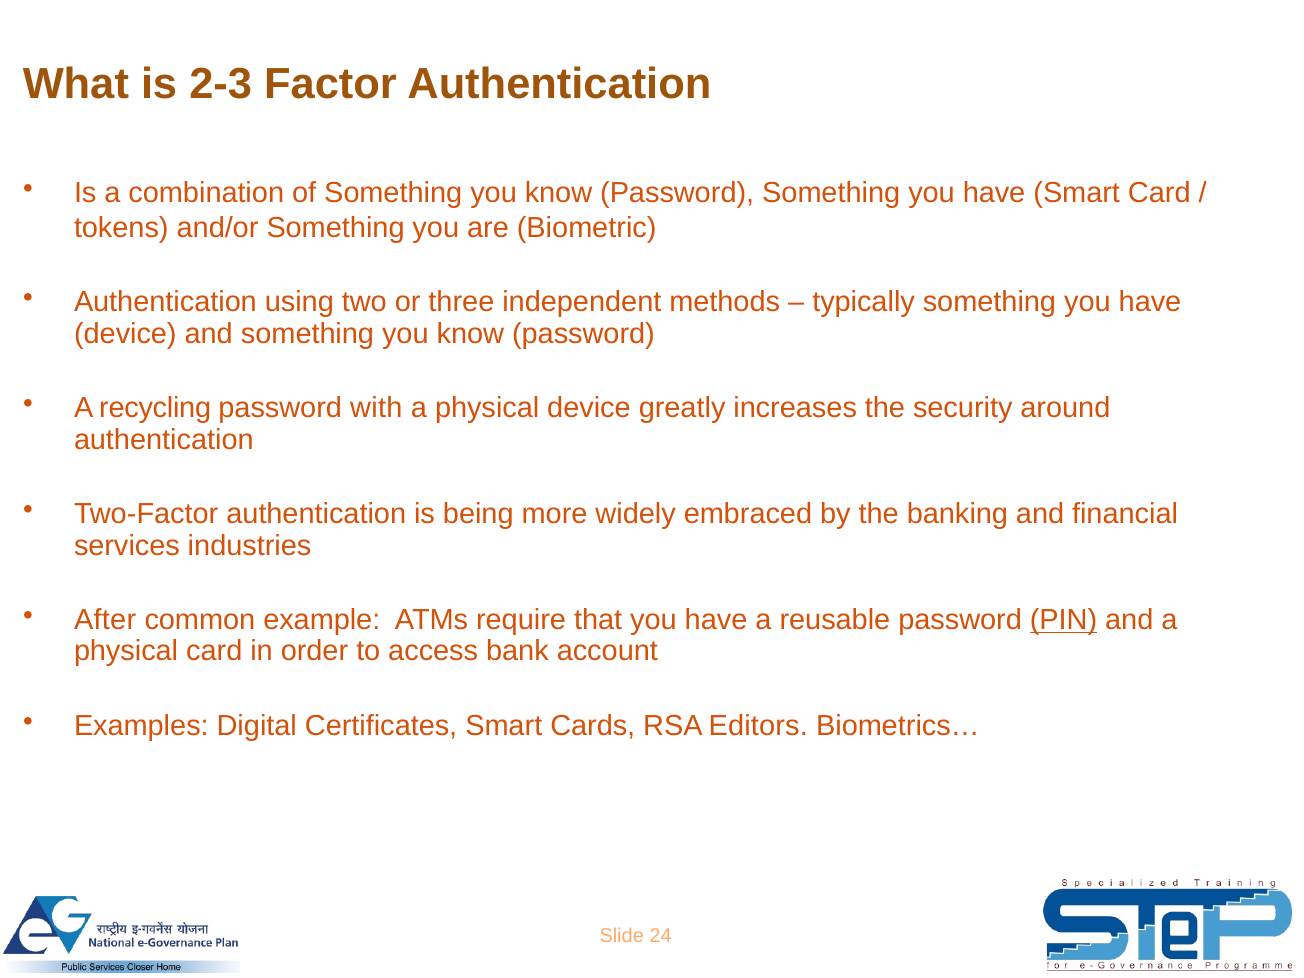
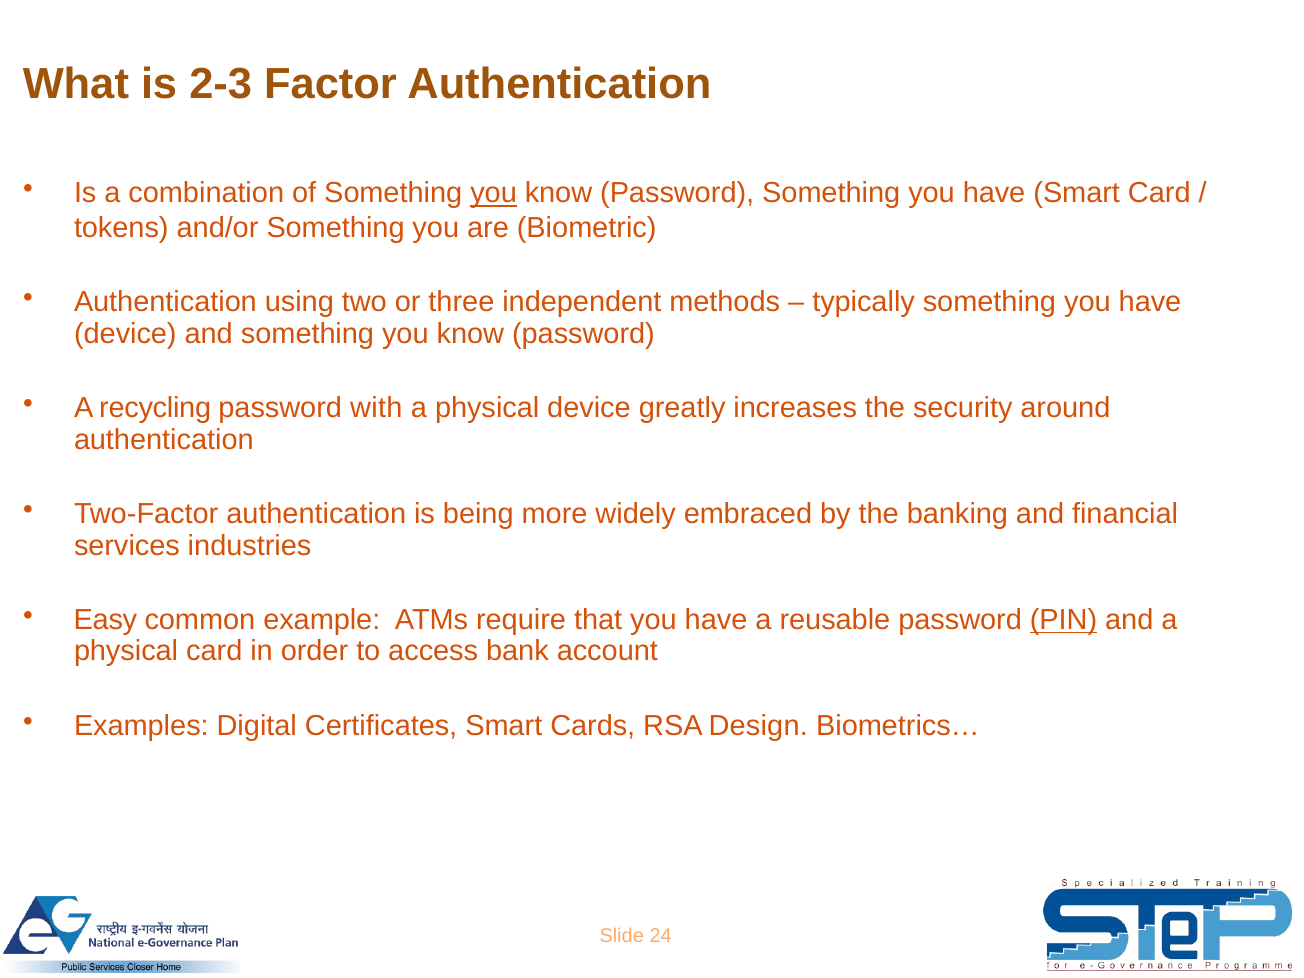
you underline: none -> present (494, 193)
After: After -> Easy (105, 620)
Editors: Editors -> Design (758, 726)
